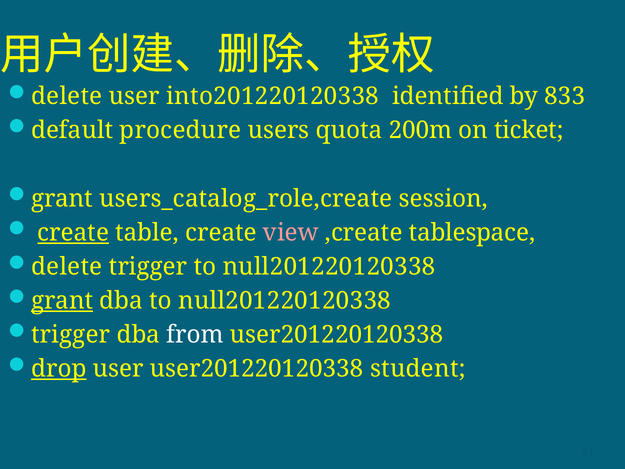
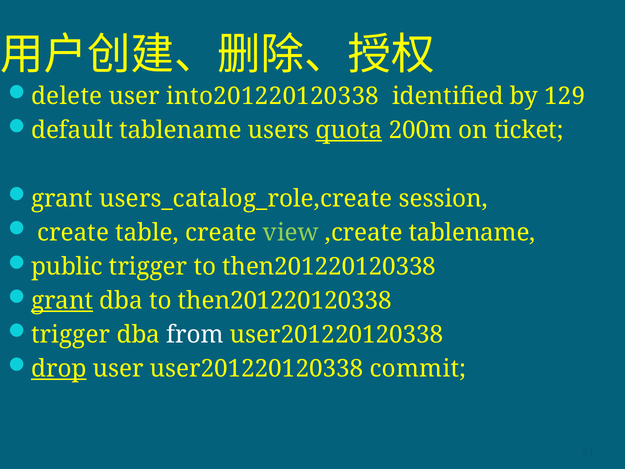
833: 833 -> 129 (565, 96)
default procedure: procedure -> tablename (180, 130)
quota underline: none -> present (349, 130)
create underline: present -> none (73, 233)
view colour: pink -> light green (291, 233)
,create tablespace: tablespace -> tablename (472, 233)
delete: delete -> public (67, 267)
trigger to null201220120338: null201220120338 -> then201220120338 (329, 267)
dba to null201220120338: null201220120338 -> then201220120338 (285, 301)
student: student -> commit (418, 369)
